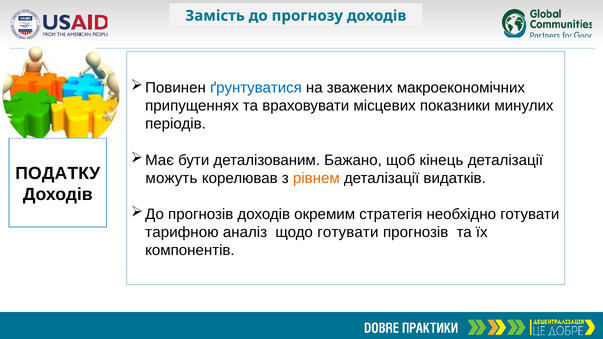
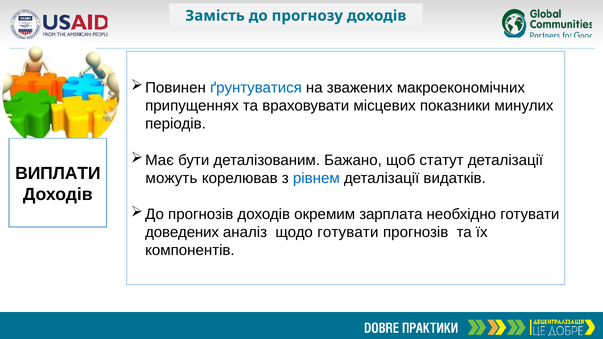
кінець: кінець -> статут (442, 160)
ПОДАТКУ: ПОДАТКУ -> ВИПЛАТИ (58, 173)
рівнем colour: orange -> blue (316, 178)
стратегія: стратегія -> зарплата (391, 214)
тарифною: тарифною -> доведених (182, 232)
